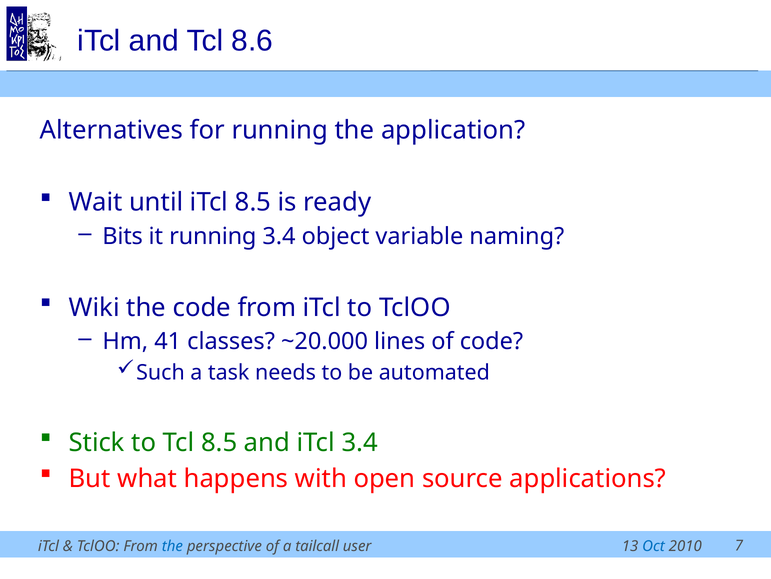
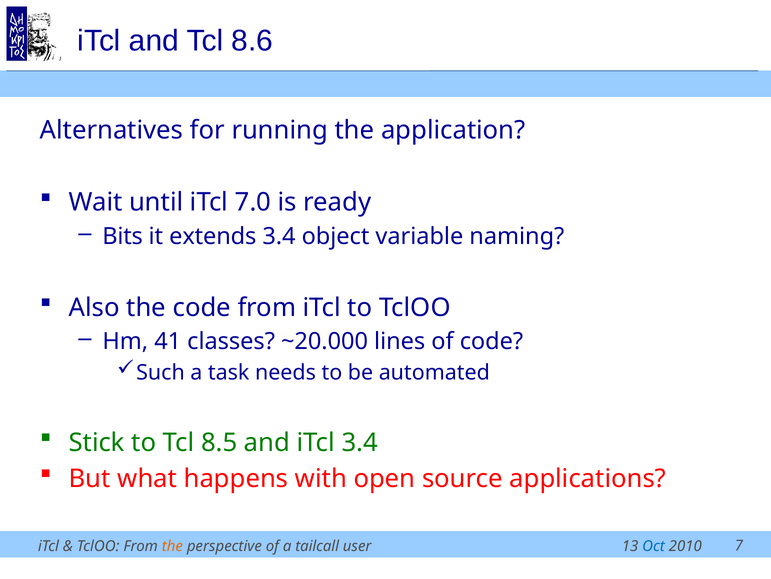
iTcl 8.5: 8.5 -> 7.0 (253, 202)
it running: running -> extends (213, 236)
Wiki: Wiki -> Also (94, 307)
the colour: blue -> orange (172, 546)
